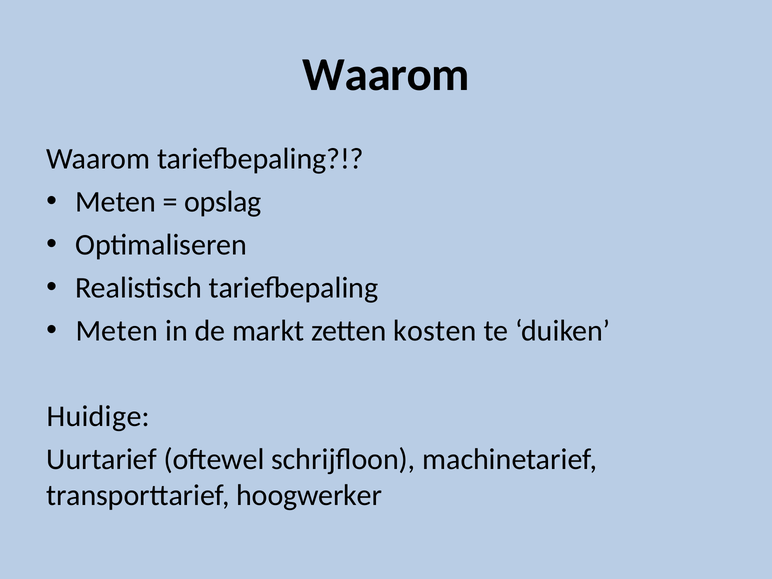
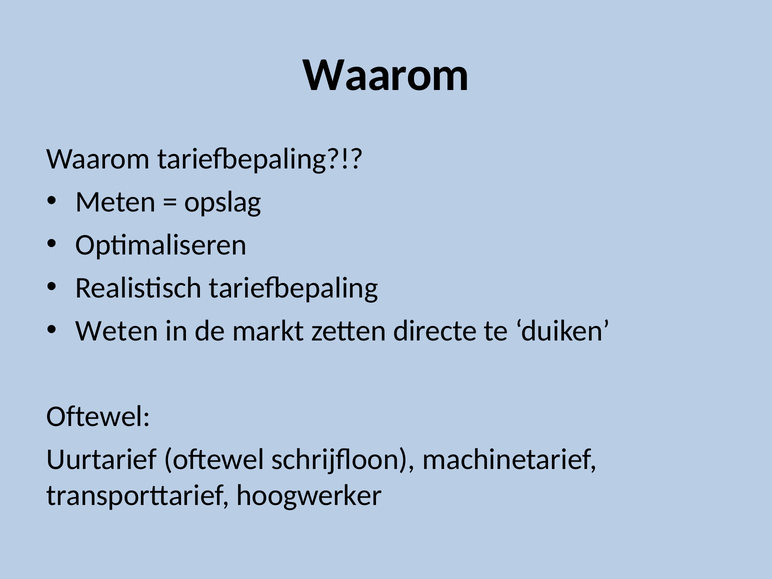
Meten: Meten -> Weten (117, 331)
kosten: kosten -> directe (435, 331)
Huidige: Huidige -> Oftewel (98, 417)
